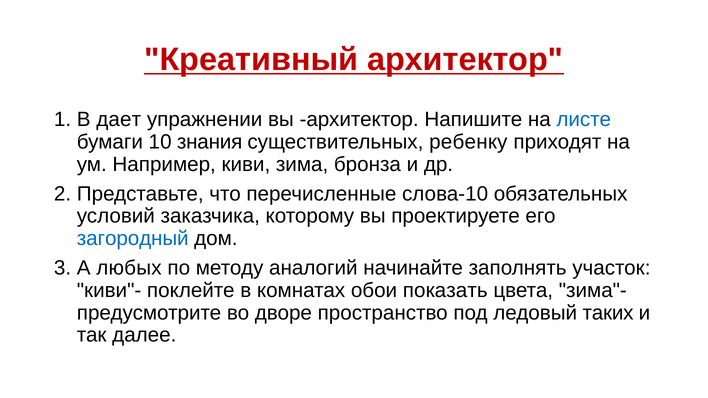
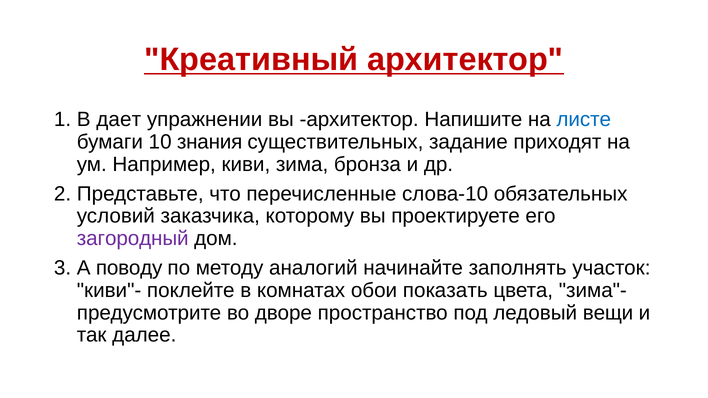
ребенку: ребенку -> задание (468, 142)
загородный colour: blue -> purple (133, 239)
любых: любых -> поводу (129, 268)
таких: таких -> вещи (608, 313)
